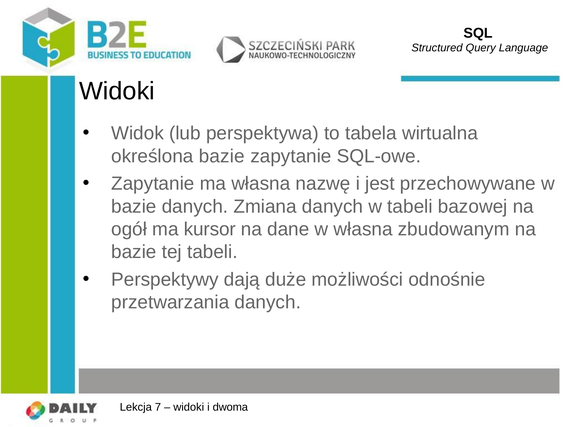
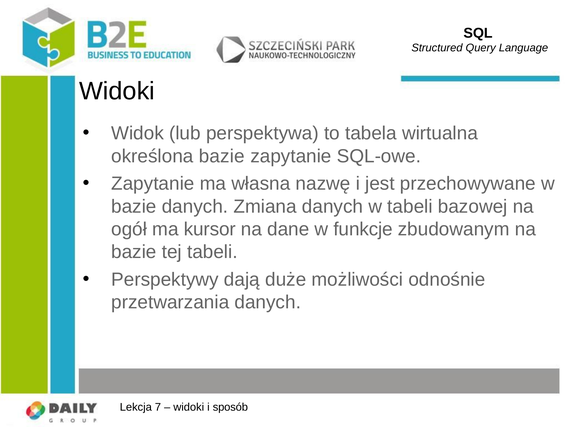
w własna: własna -> funkcje (363, 229)
dwoma: dwoma -> sposób (230, 407)
